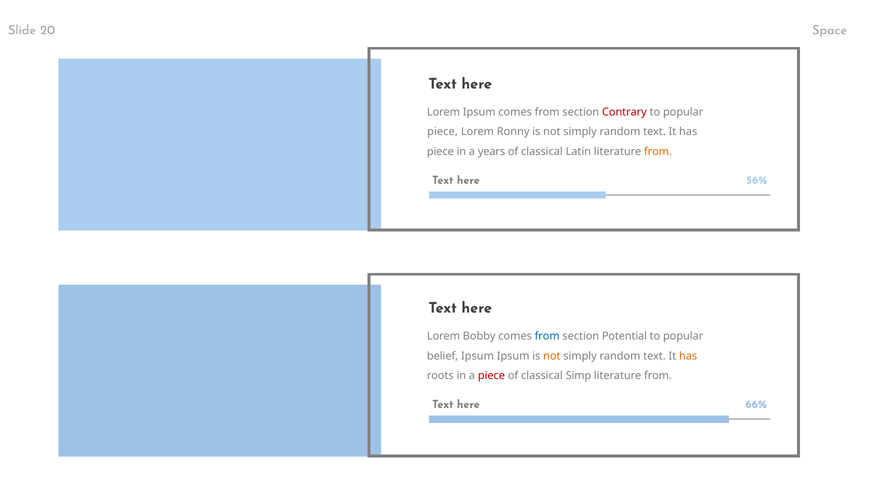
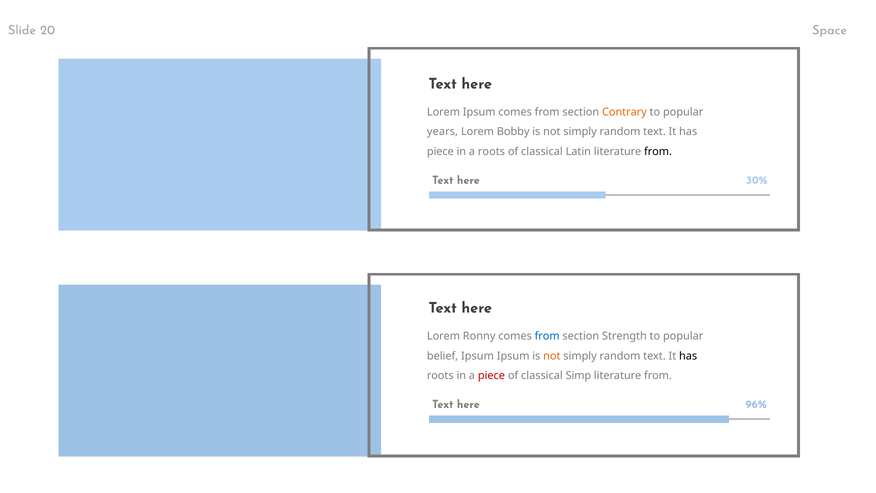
Contrary colour: red -> orange (624, 112)
piece: piece -> years (443, 132)
Ronny: Ronny -> Bobby (513, 132)
a years: years -> roots (491, 152)
from colour: orange -> black (658, 152)
56%: 56% -> 30% (757, 180)
Bobby: Bobby -> Ronny (479, 336)
Potential: Potential -> Strength (624, 336)
has colour: orange -> black (688, 356)
66%: 66% -> 96% (756, 404)
